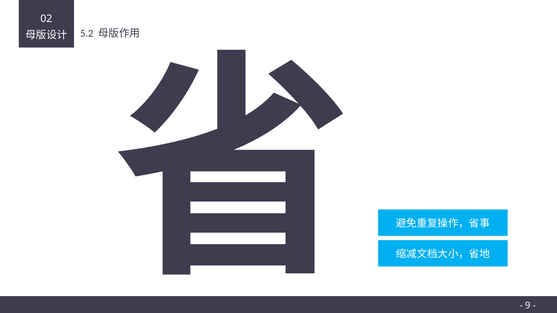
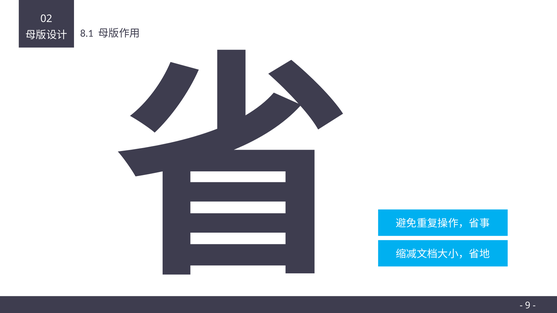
5.2: 5.2 -> 8.1 (87, 33)
